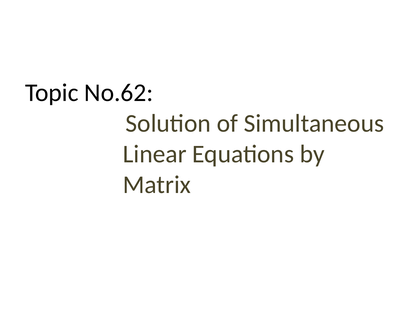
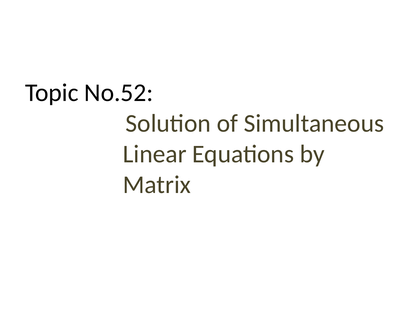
No.62: No.62 -> No.52 (119, 93)
